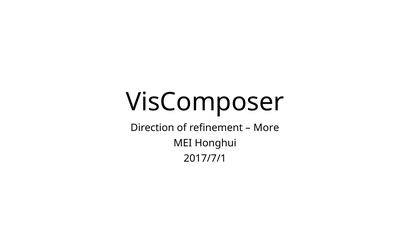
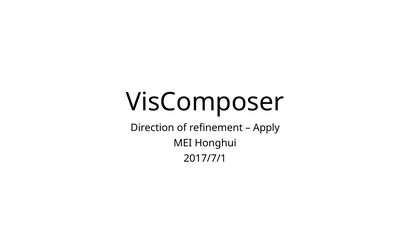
More: More -> Apply (266, 128)
